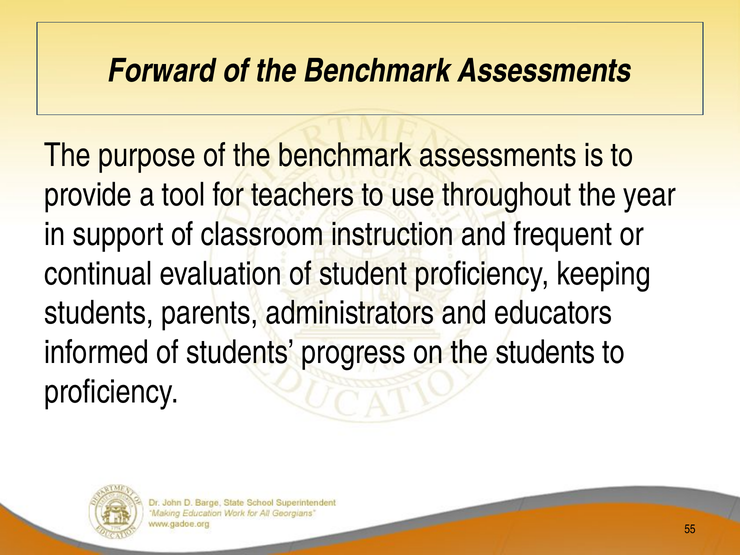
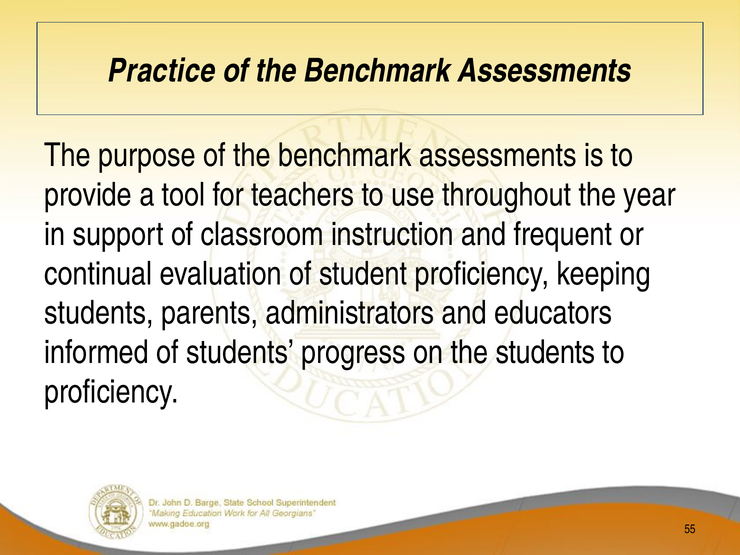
Forward: Forward -> Practice (162, 71)
